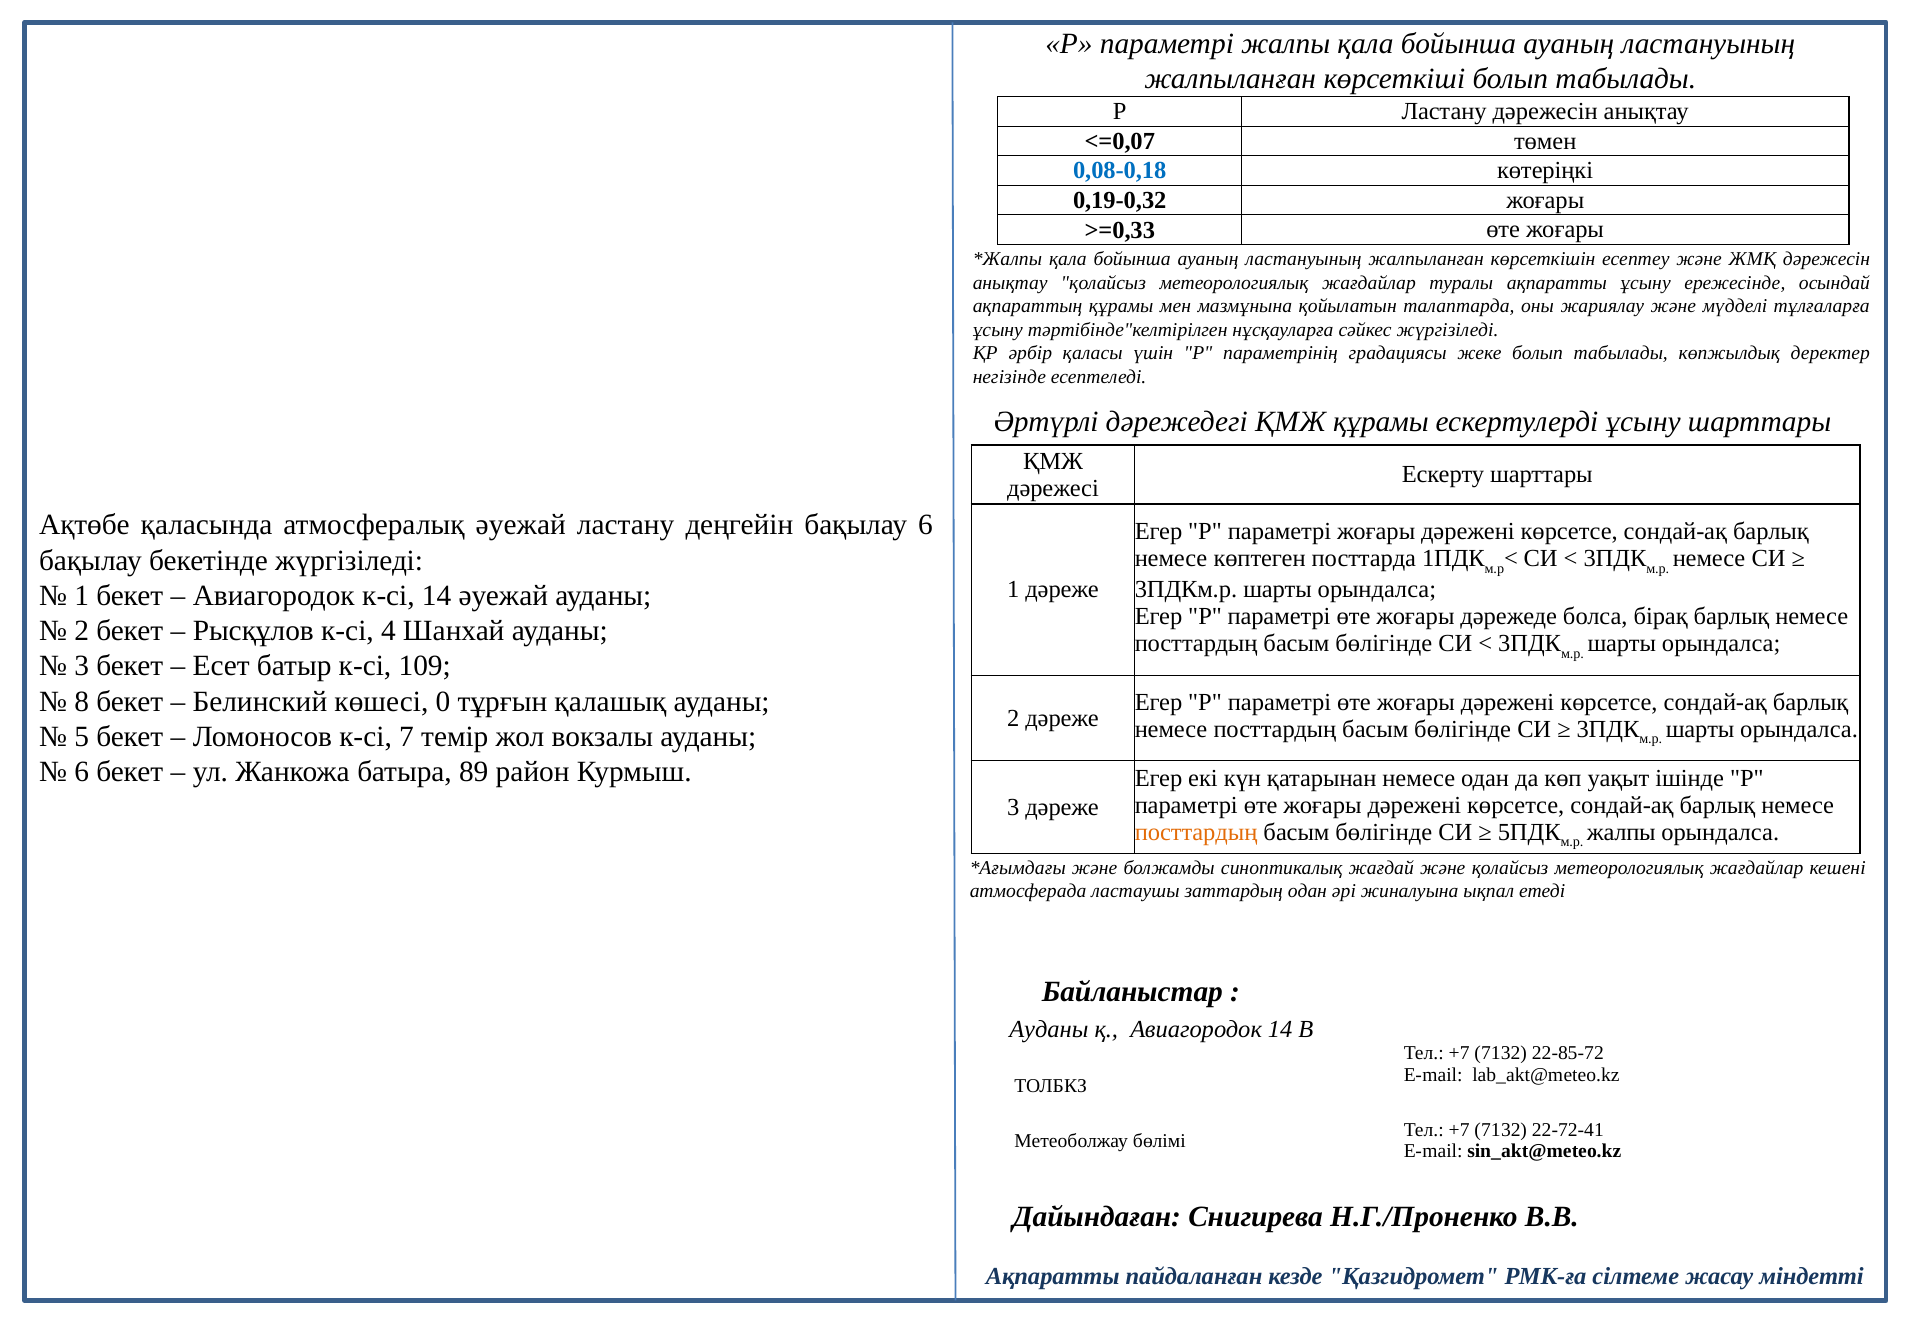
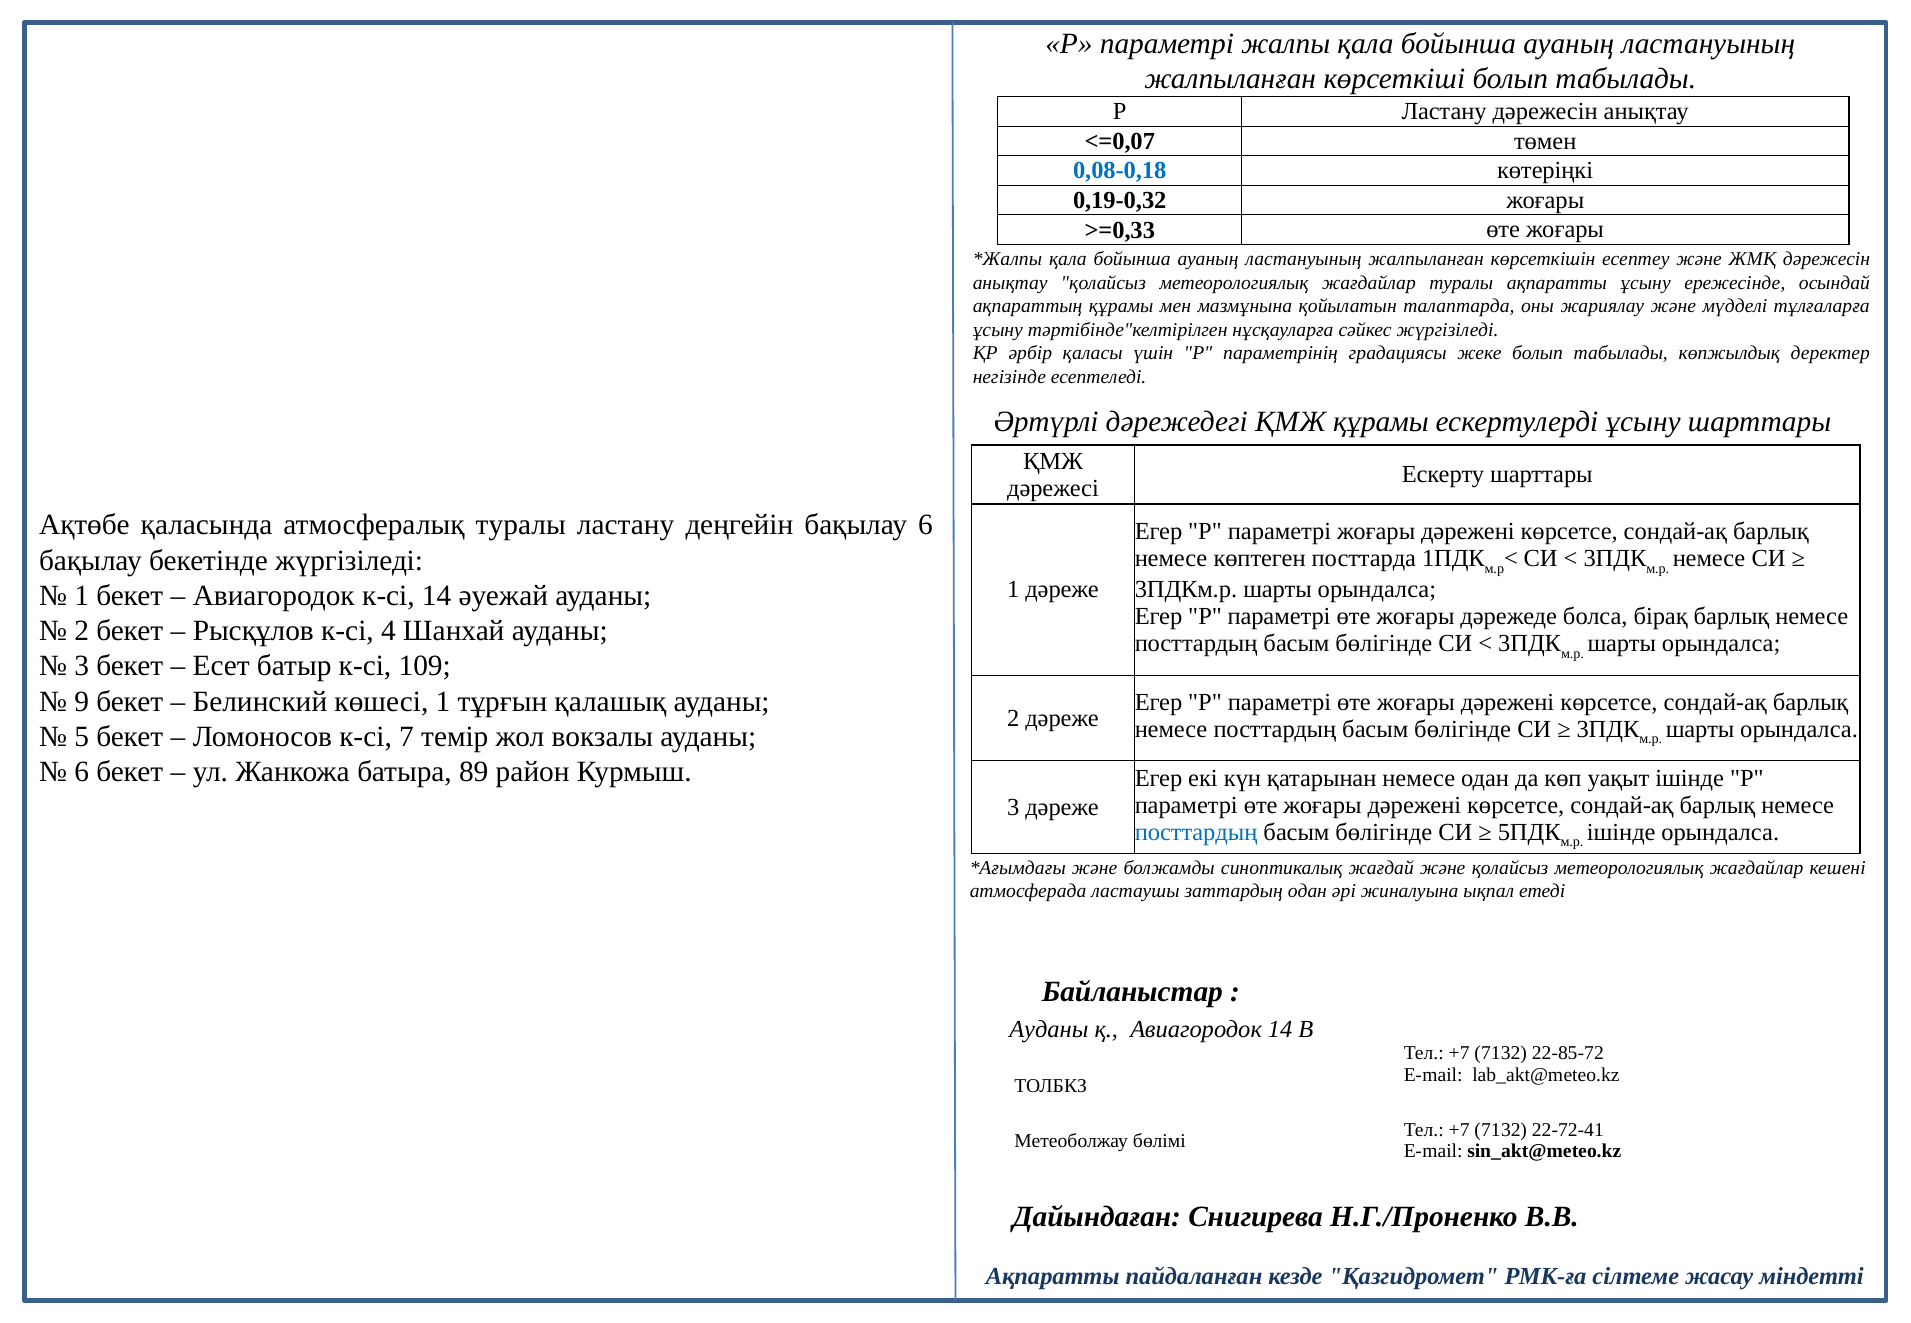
атмосфералық әуежай: әуежай -> туралы (521, 525)
8: 8 -> 9 (82, 702)
көшесі 0: 0 -> 1 (443, 702)
посттардың colour: orange -> blue (1196, 832)
жалпы: жалпы -> ішінде (1621, 832)
